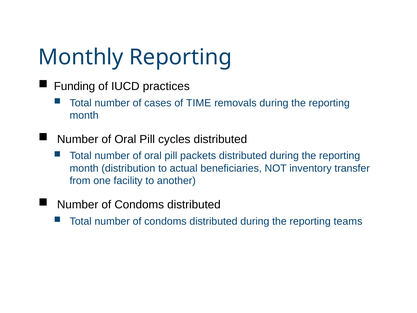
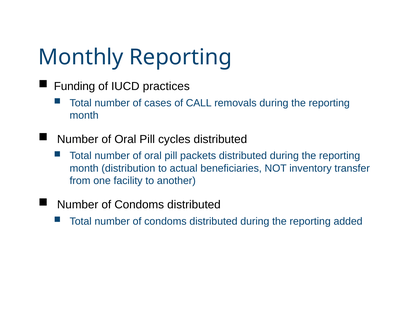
TIME: TIME -> CALL (199, 103)
teams: teams -> added (348, 221)
